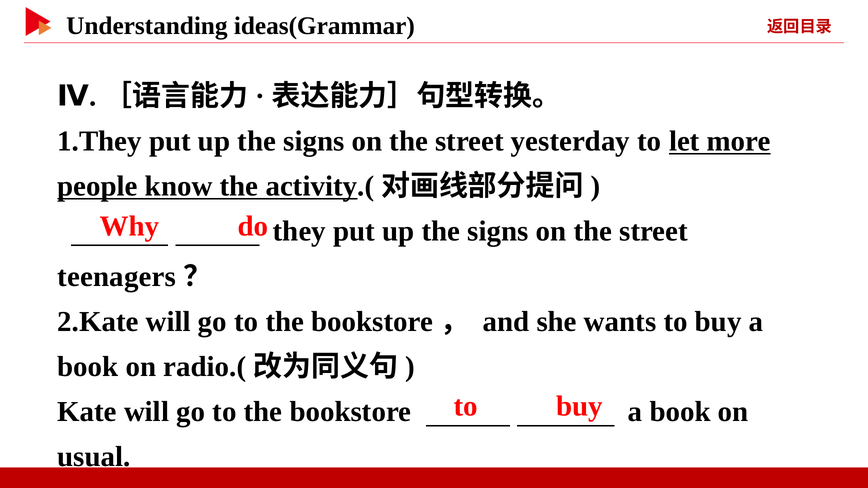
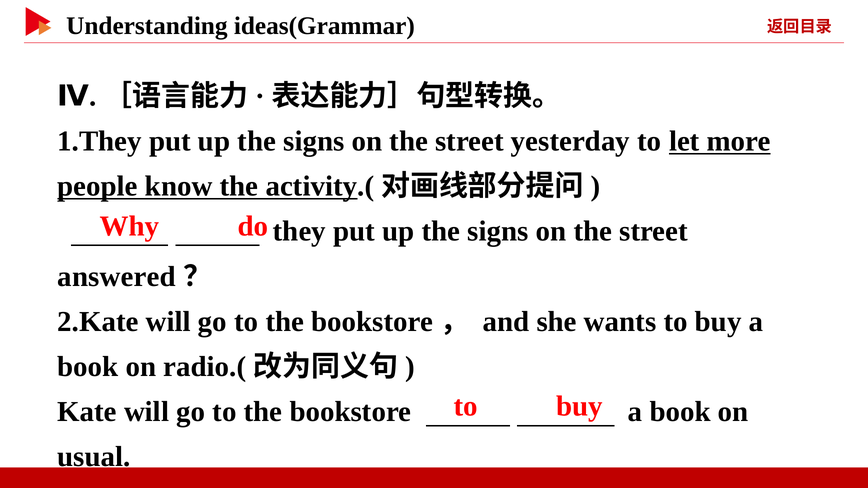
teenagers: teenagers -> answered (117, 277)
